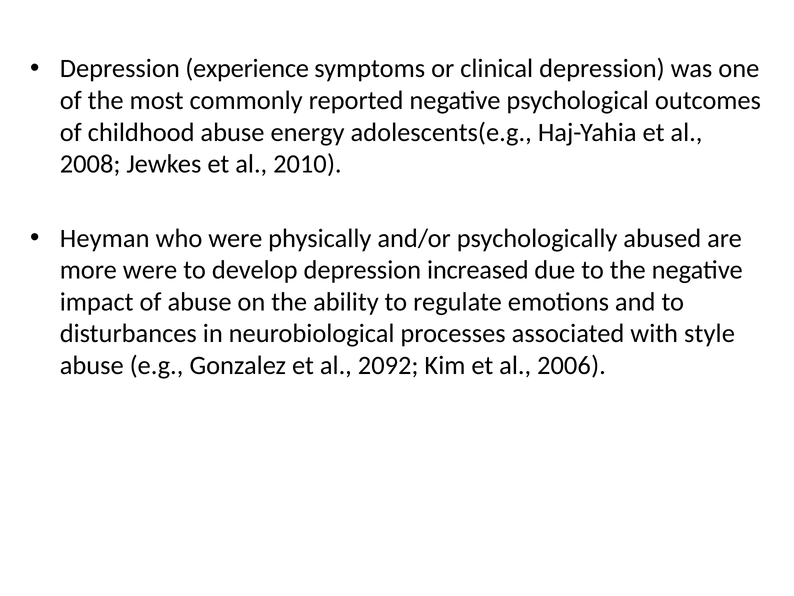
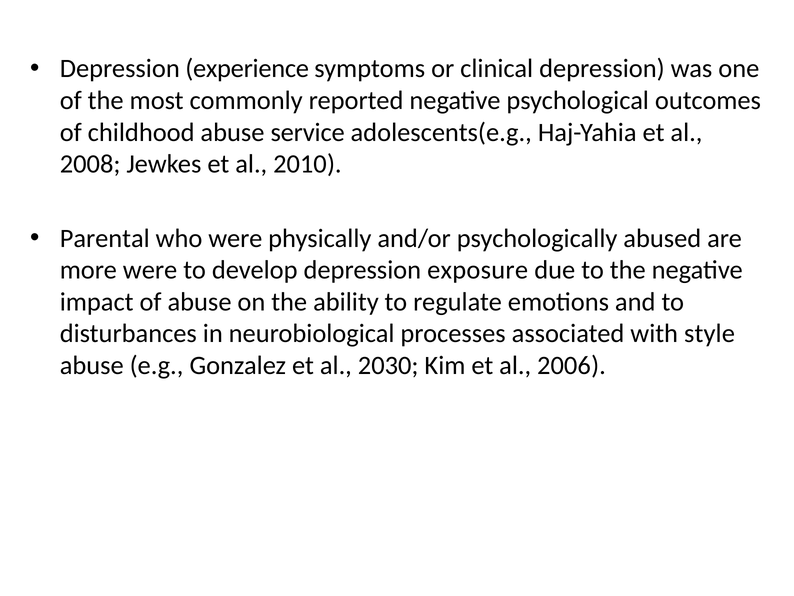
energy: energy -> service (308, 132)
Heyman: Heyman -> Parental (105, 238)
increased: increased -> exposure (478, 270)
2092: 2092 -> 2030 (388, 365)
